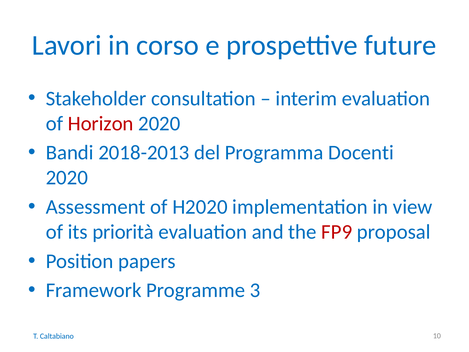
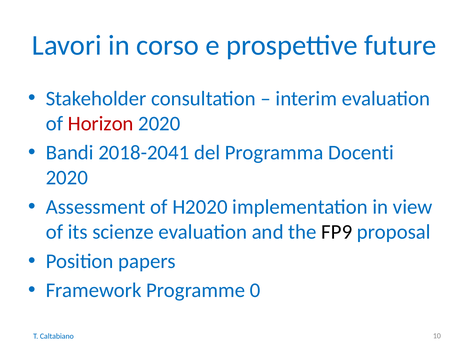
2018-2013: 2018-2013 -> 2018-2041 (144, 153)
priorità: priorità -> scienze (123, 232)
FP9 colour: red -> black (337, 232)
3: 3 -> 0 (255, 290)
